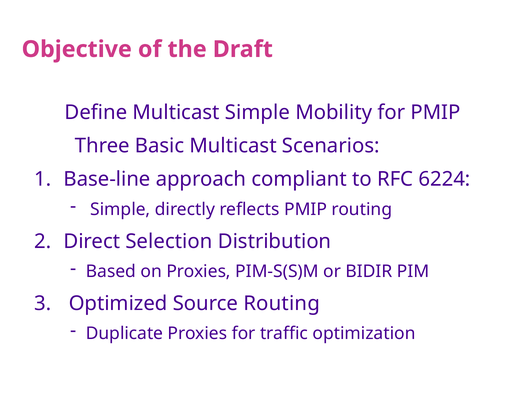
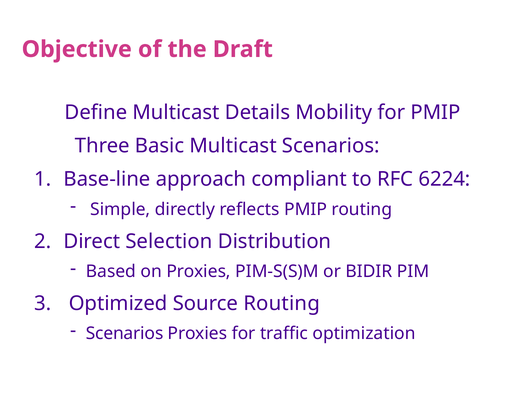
Multicast Simple: Simple -> Details (258, 112)
Duplicate: Duplicate -> Scenarios (125, 334)
